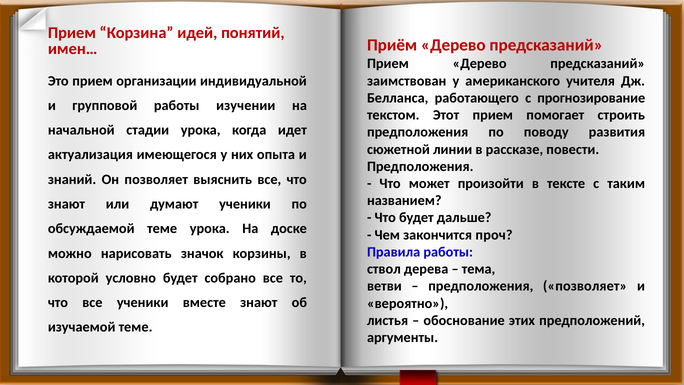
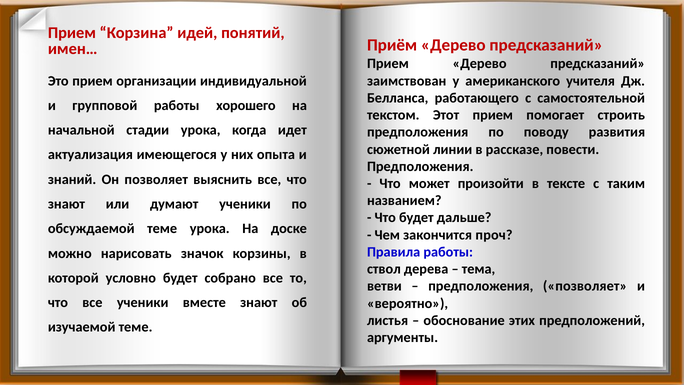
прогнозирование: прогнозирование -> самостоятельной (591, 98)
изучении: изучении -> хорошего (246, 105)
